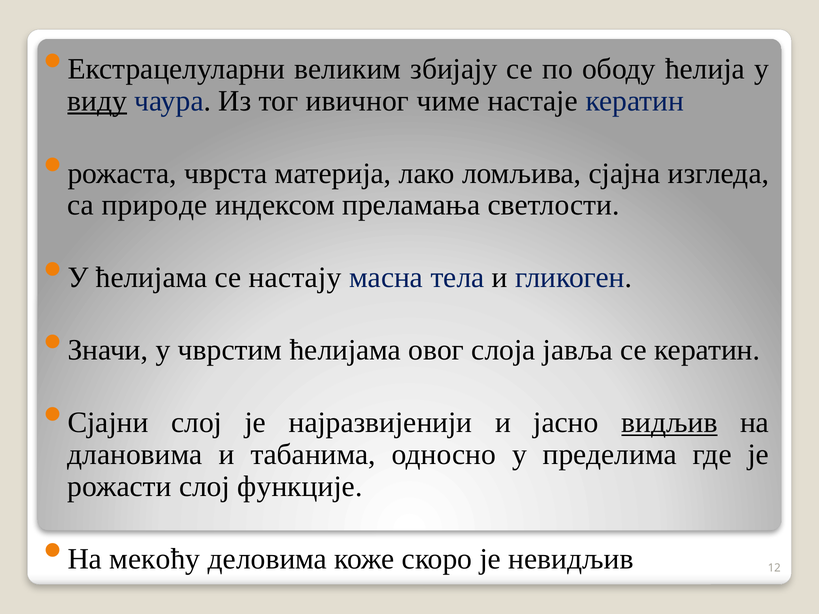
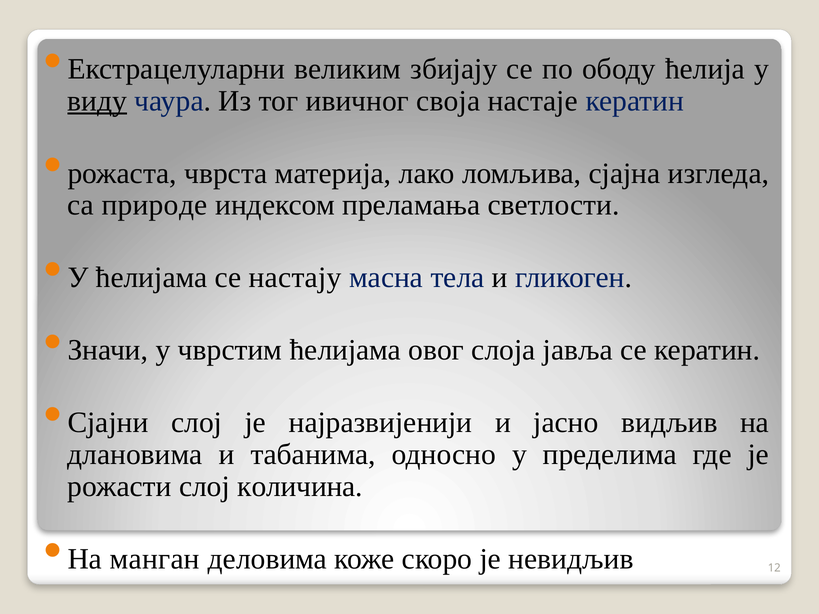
чиме: чиме -> своја (448, 101)
видљив underline: present -> none (669, 423)
функције: функције -> количина (300, 487)
мекоћу: мекоћу -> манган (155, 559)
